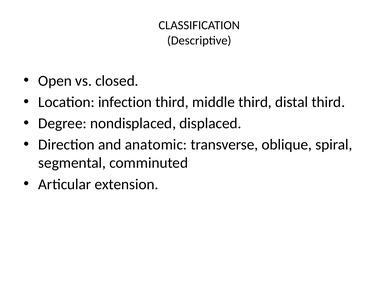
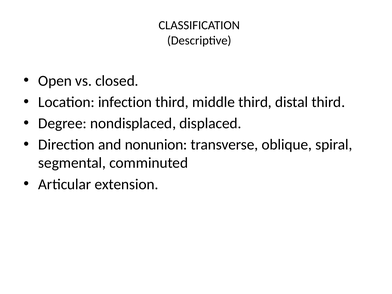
anatomic: anatomic -> nonunion (156, 145)
